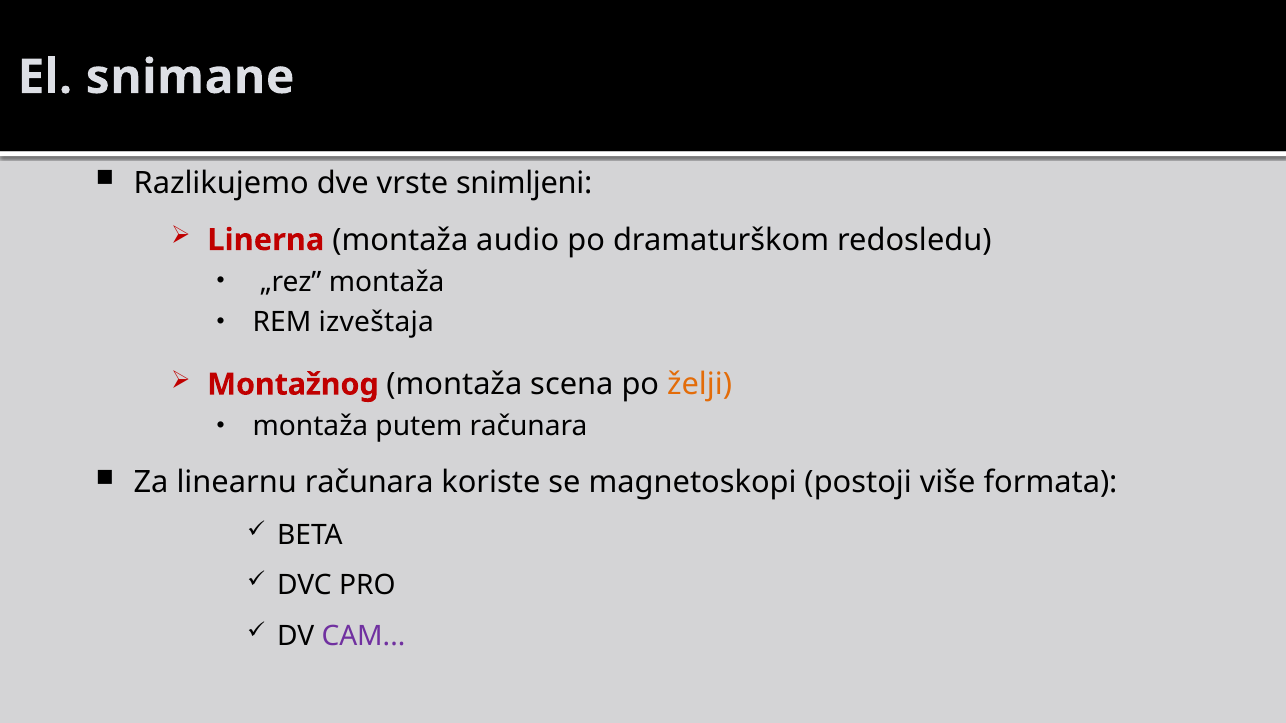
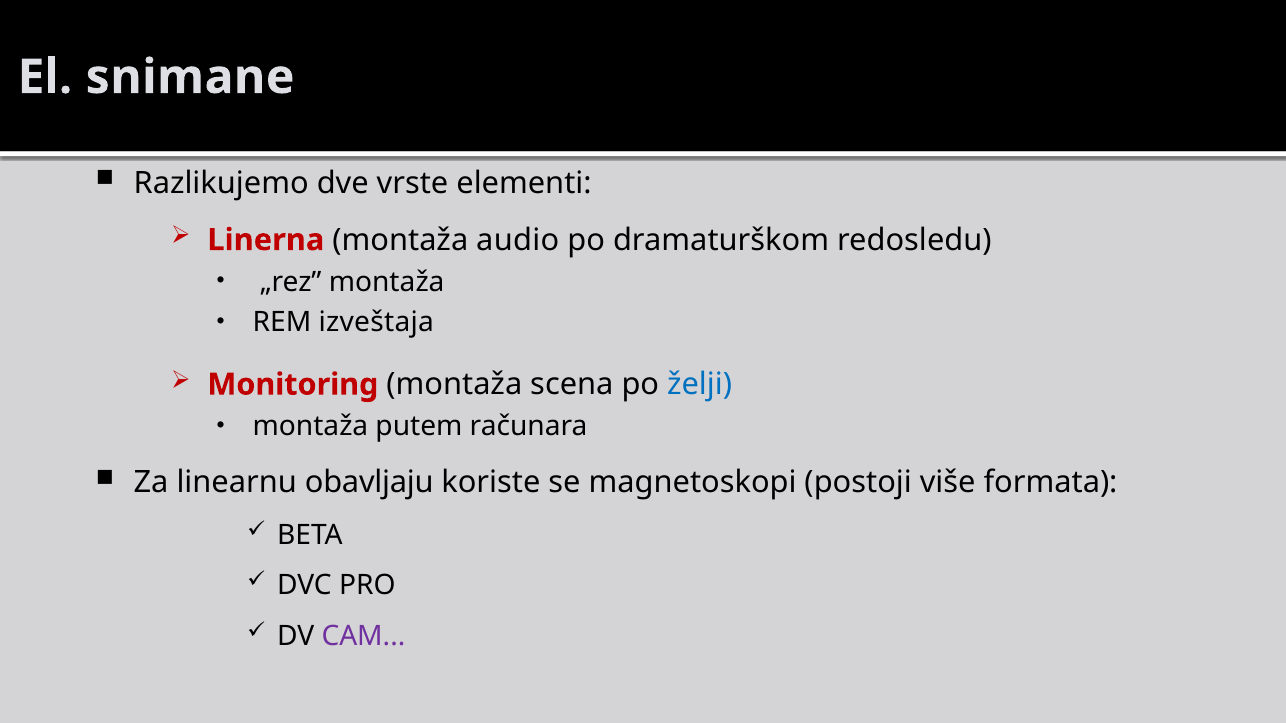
snimljeni: snimljeni -> elementi (524, 183)
Montažnog: Montažnog -> Monitoring (293, 385)
želji colour: orange -> blue (700, 385)
linearnu računara: računara -> obavljaju (369, 483)
